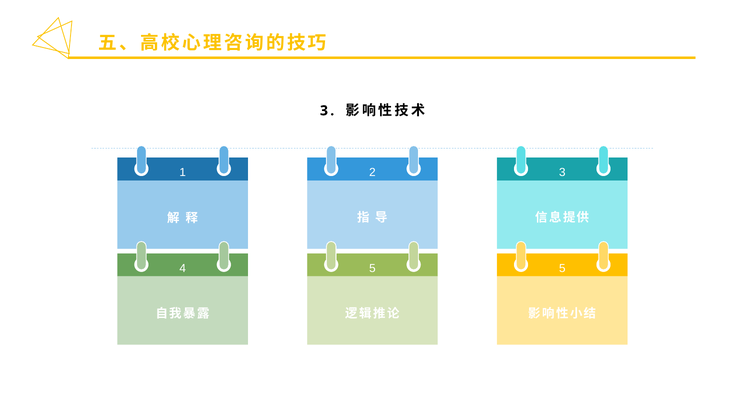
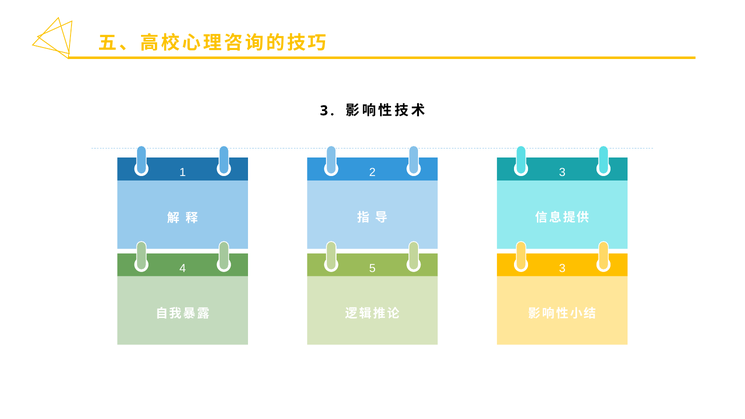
4 5: 5 -> 3 (562, 268)
